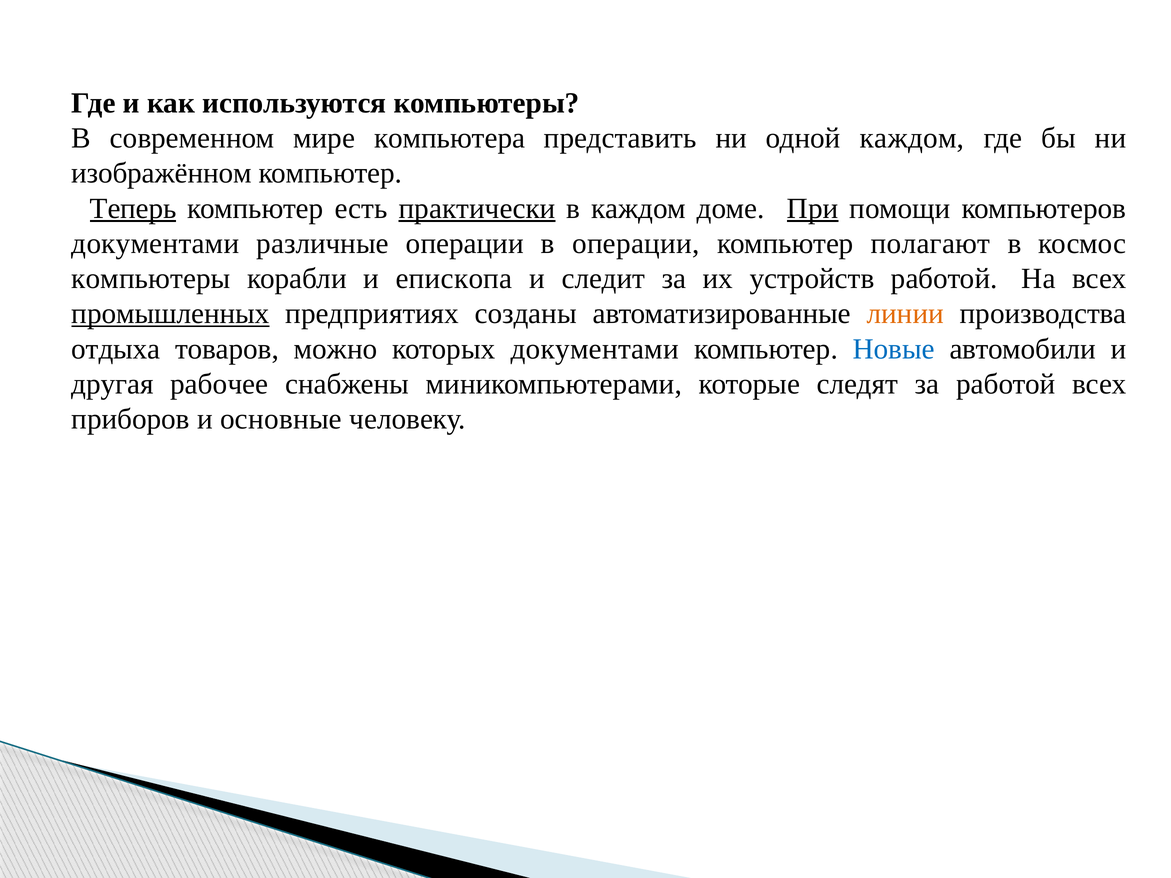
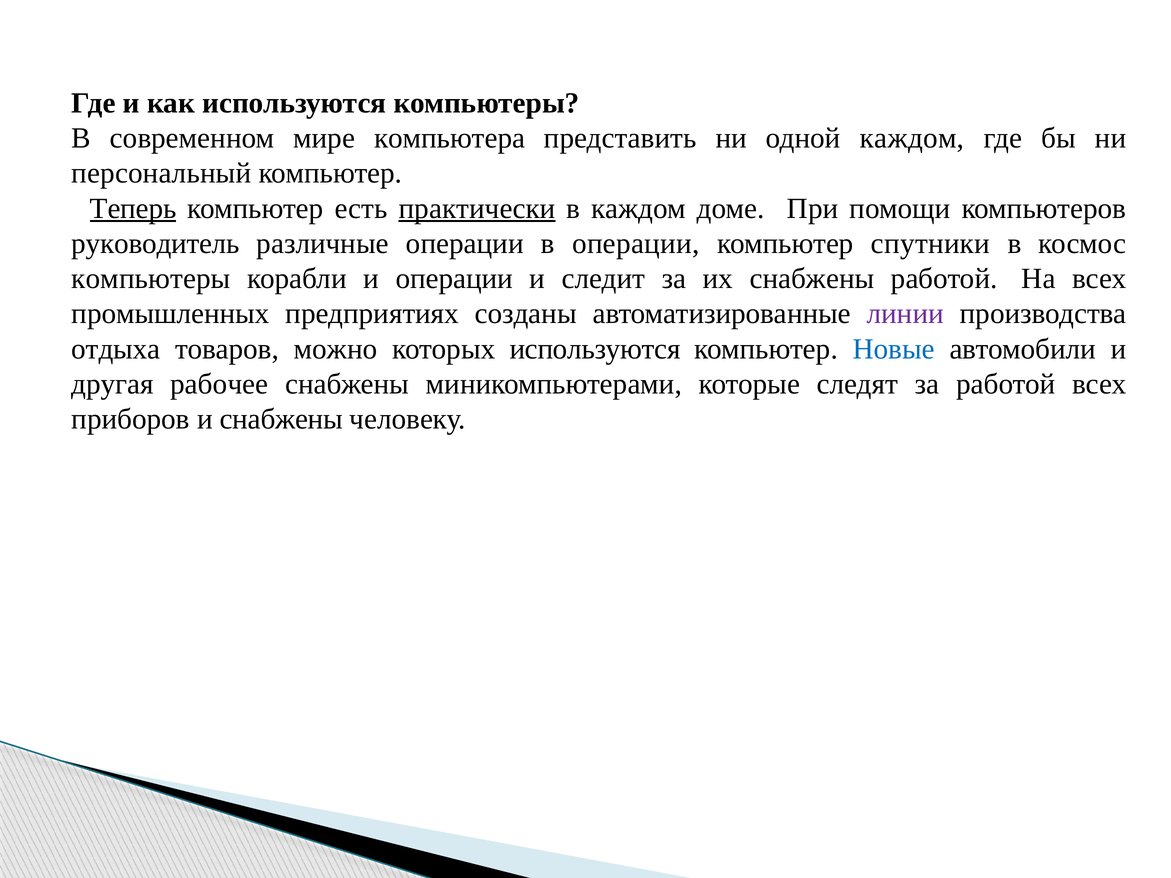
изображённом: изображённом -> персональный (161, 173)
При underline: present -> none (813, 208)
документами: документами -> руководитель (156, 244)
полагают: полагают -> спутники (931, 244)
и епископа: епископа -> операции (454, 279)
их устройств: устройств -> снабжены (812, 279)
промышленных underline: present -> none (171, 314)
линии colour: orange -> purple (905, 314)
которых документами: документами -> используются (595, 349)
и основные: основные -> снабжены (281, 419)
